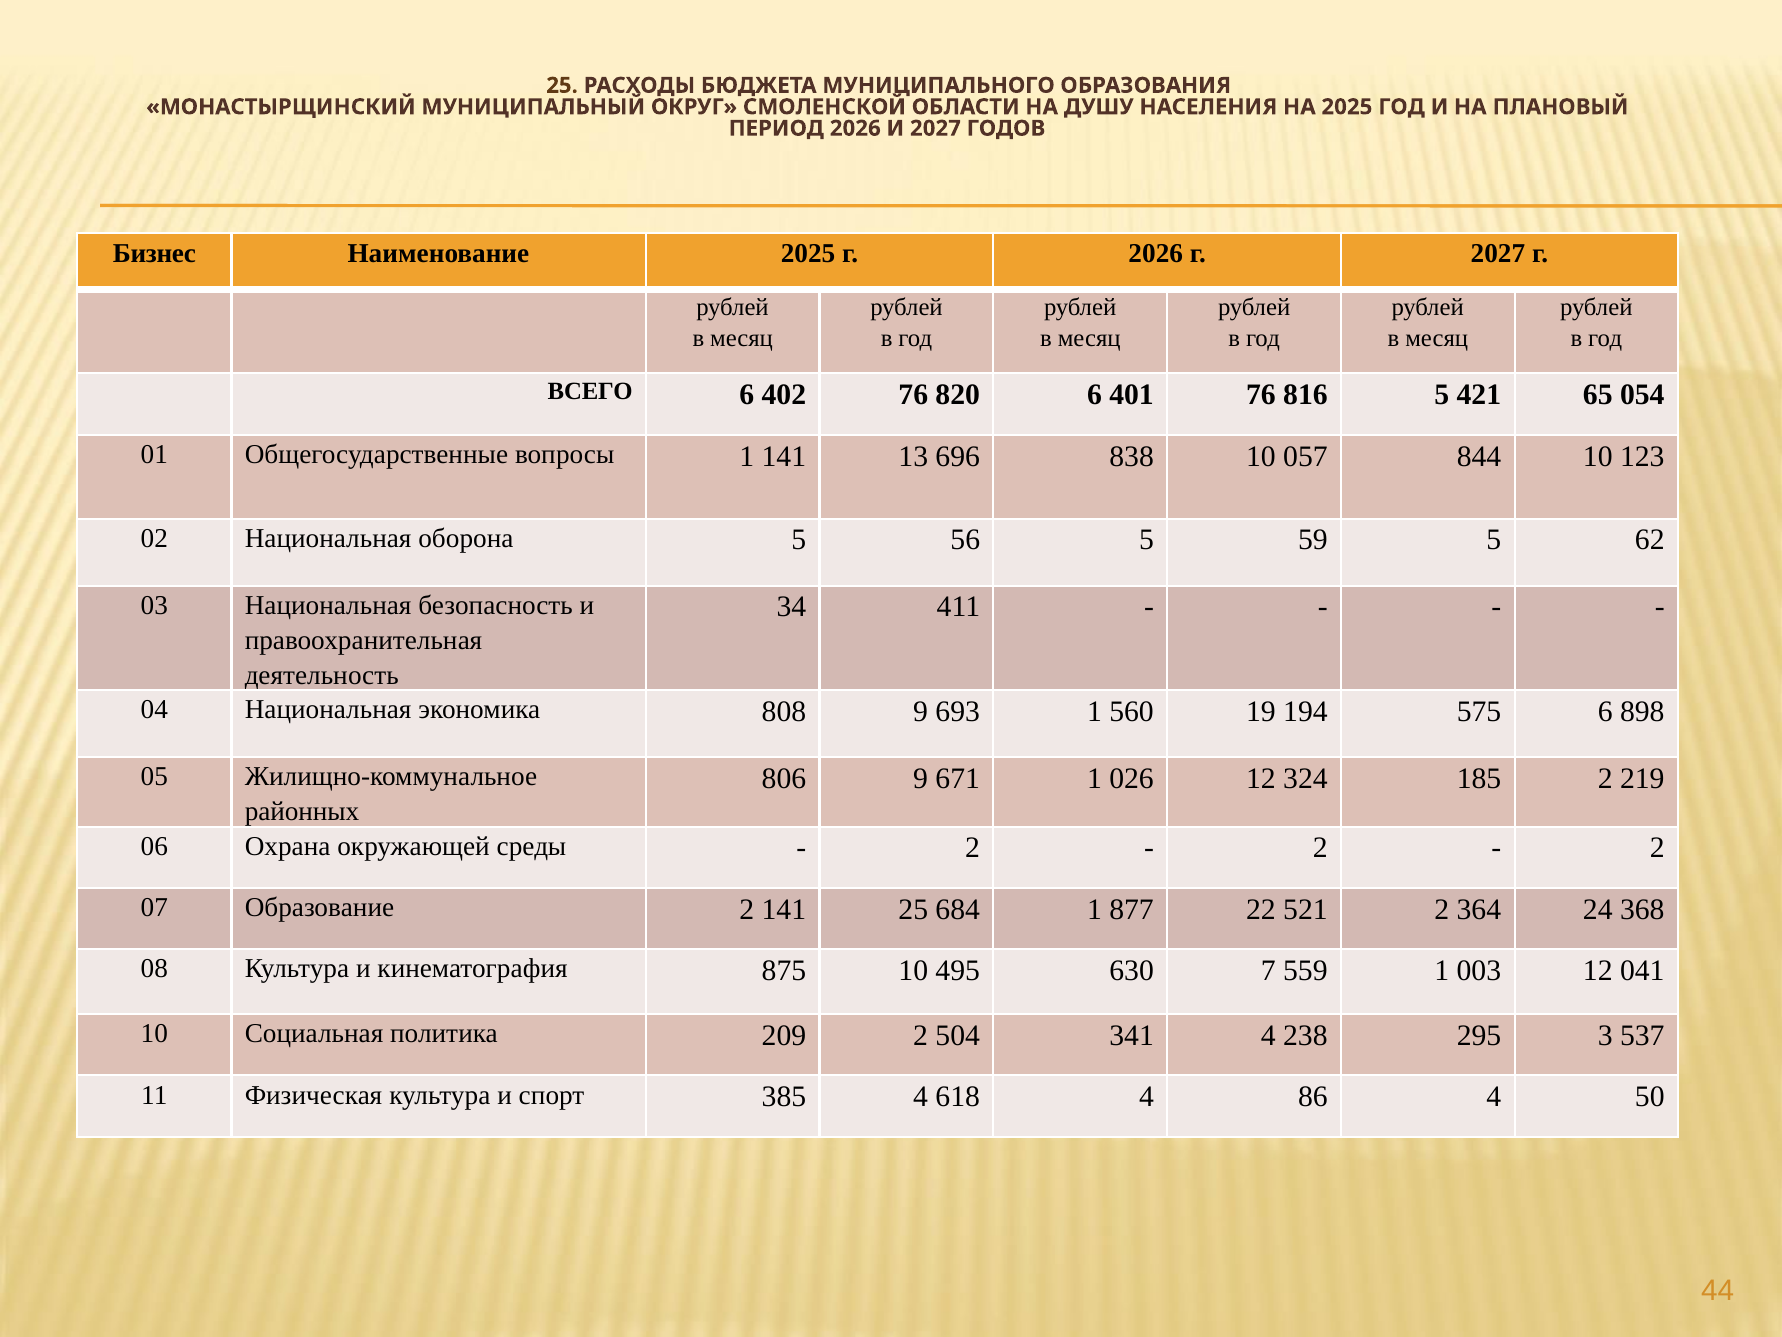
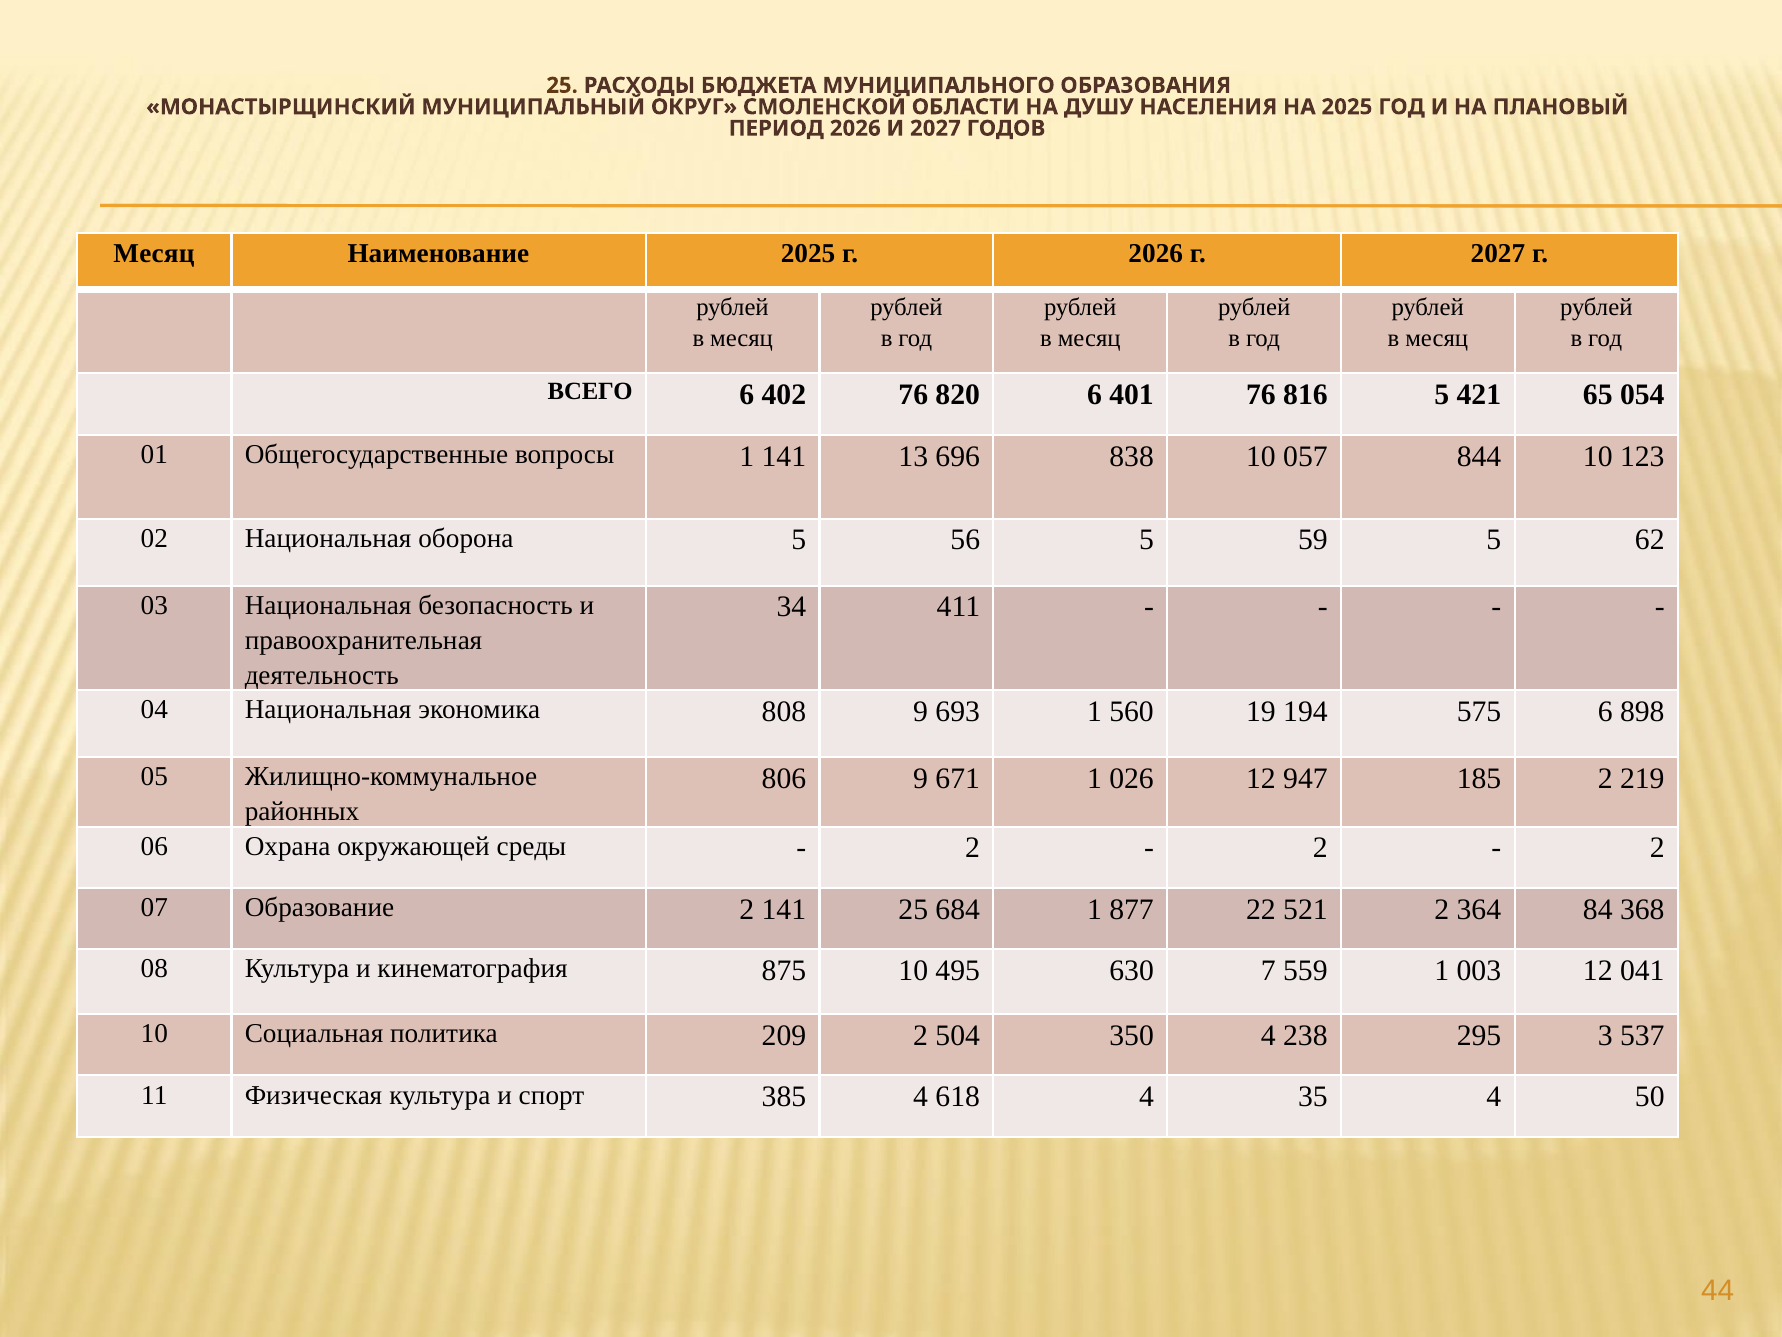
Бизнес: Бизнес -> Месяц (154, 253)
324: 324 -> 947 (1305, 778)
24: 24 -> 84 (1598, 909)
341: 341 -> 350 (1132, 1035)
86: 86 -> 35 (1313, 1097)
